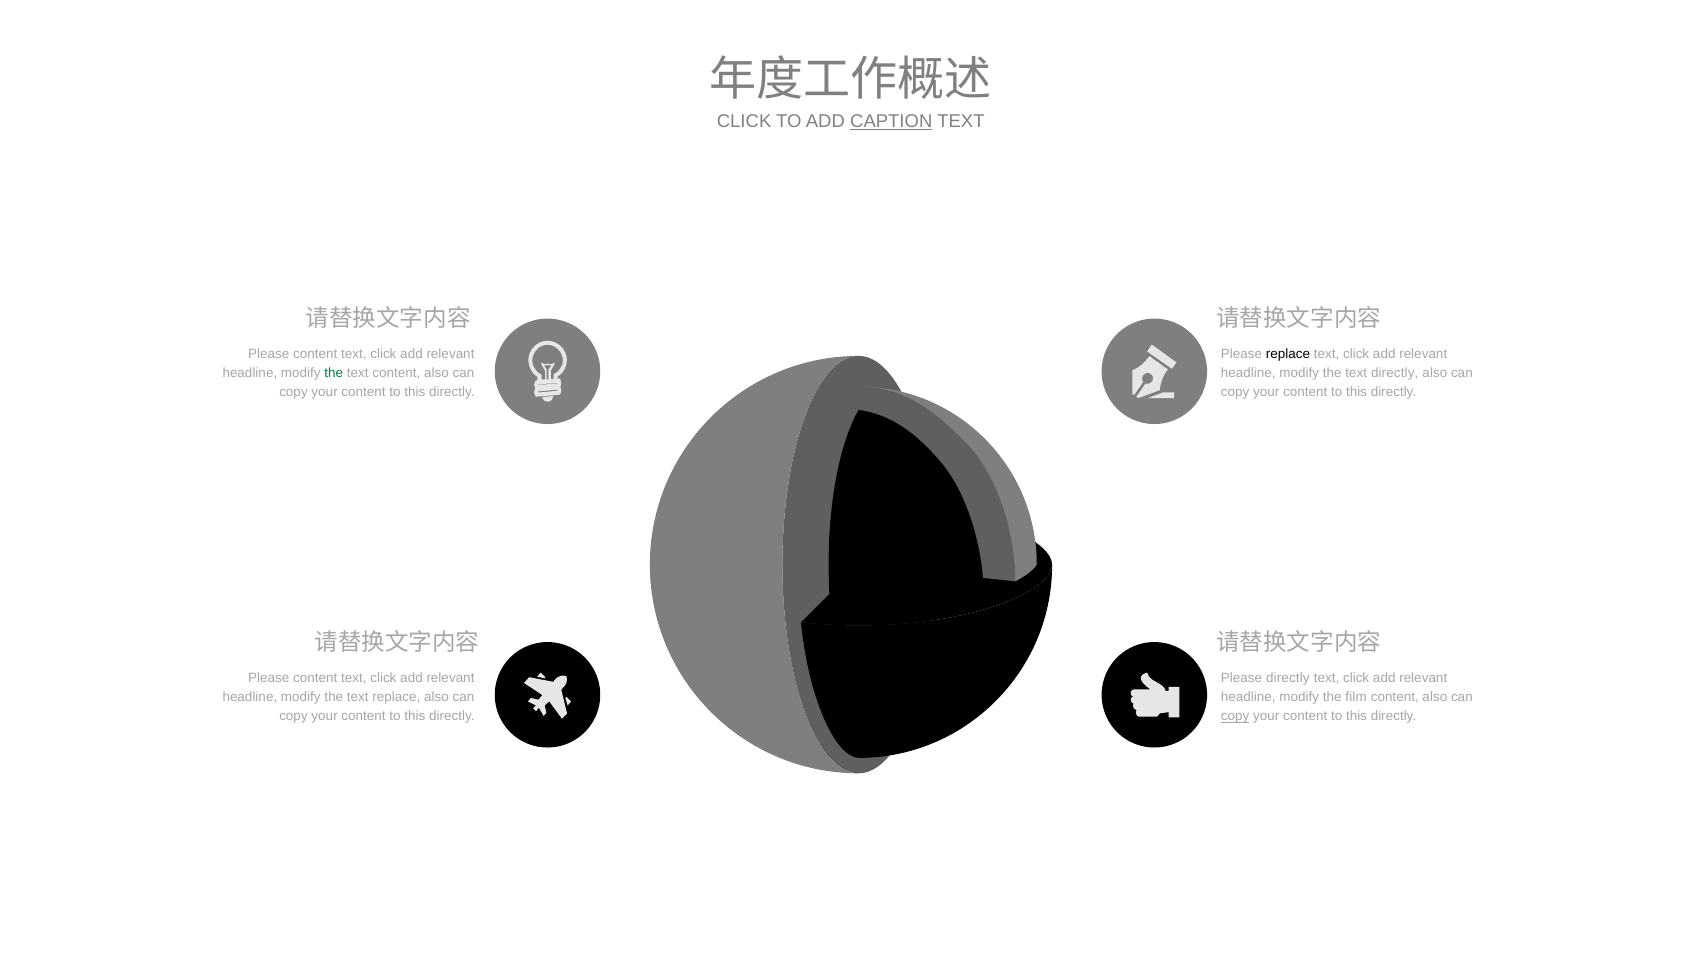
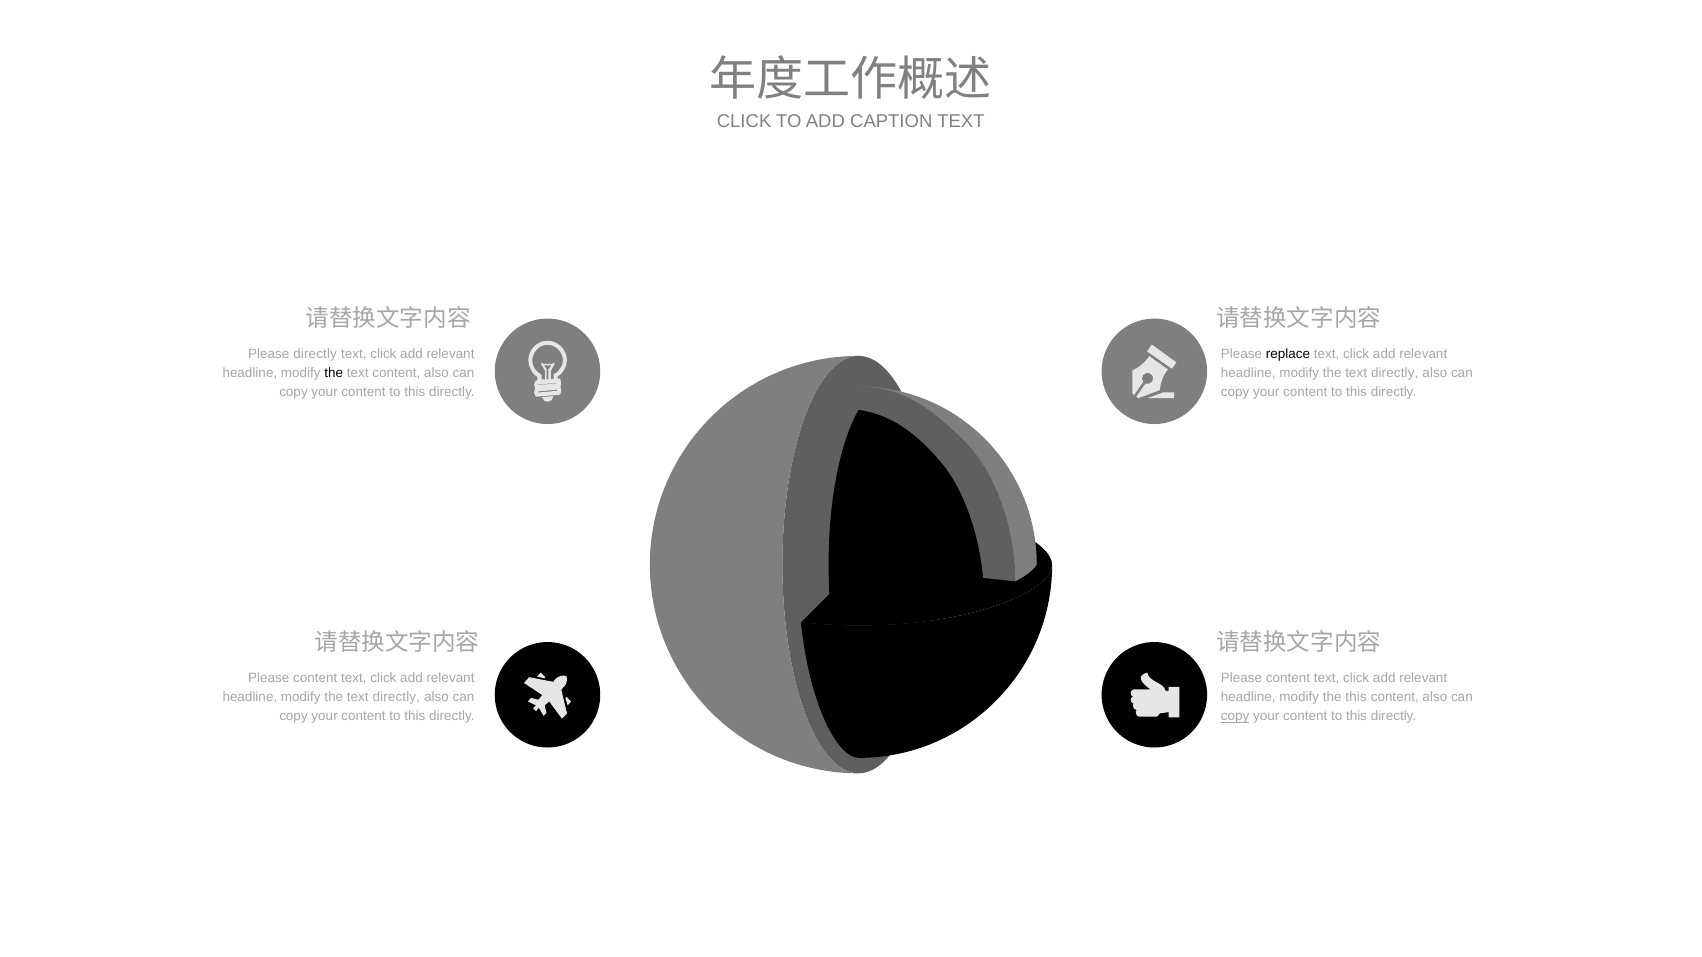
CAPTION underline: present -> none (891, 122)
content: content -> directly (315, 354)
the colour: green -> black (334, 373)
directly: directly -> content (1288, 678)
replace: replace -> directly (396, 697)
the film: film -> this (1356, 697)
